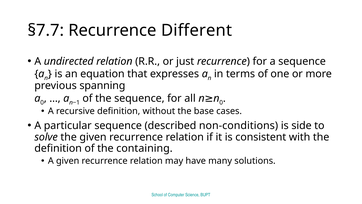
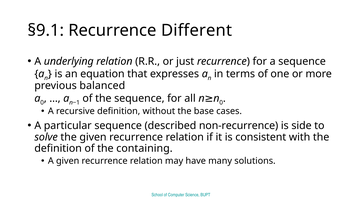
§7.7: §7.7 -> §9.1 (46, 30)
undirected: undirected -> underlying (69, 61)
spanning: spanning -> balanced (102, 86)
non-conditions: non-conditions -> non-recurrence (239, 125)
